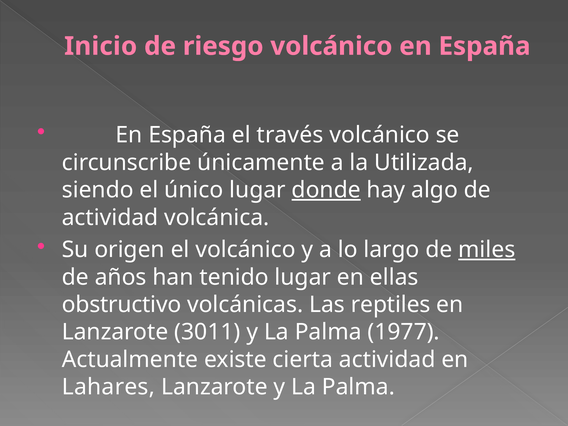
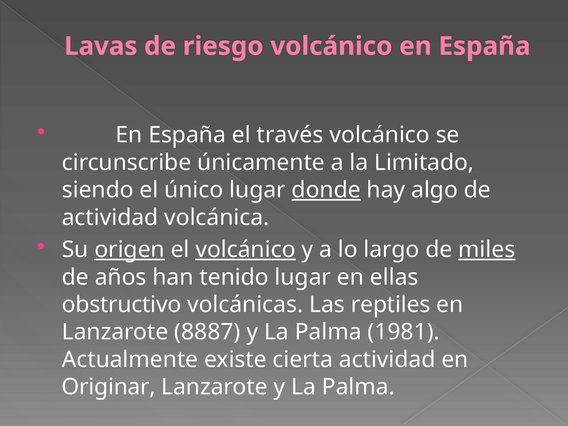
Inicio: Inicio -> Lavas (101, 46)
Utilizada: Utilizada -> Limitado (424, 163)
origen underline: none -> present (130, 250)
volcánico underline: none -> present (245, 250)
3011: 3011 -> 8887 (207, 332)
1977: 1977 -> 1981 (404, 332)
Lahares: Lahares -> Originar (109, 387)
